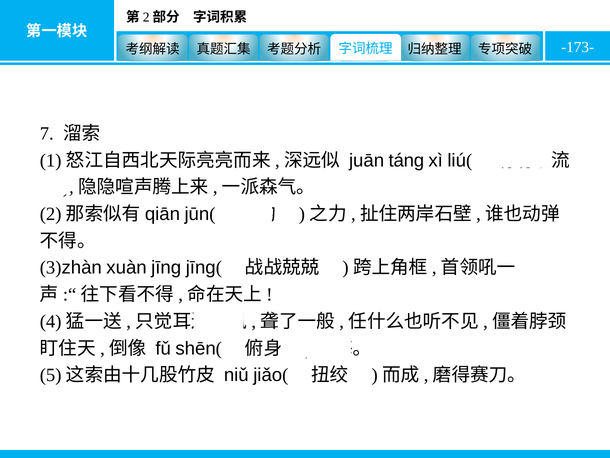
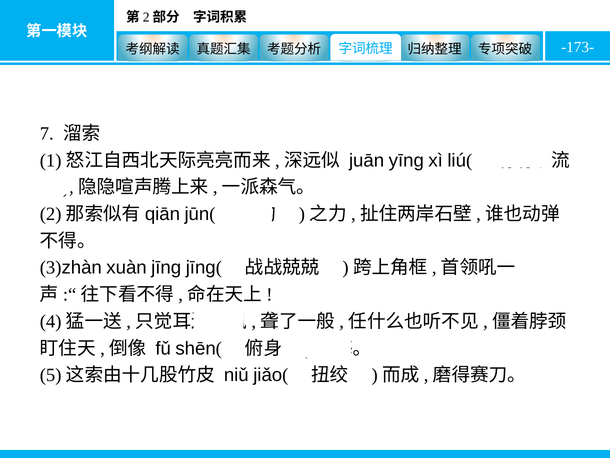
táng: táng -> yīng (406, 160)
